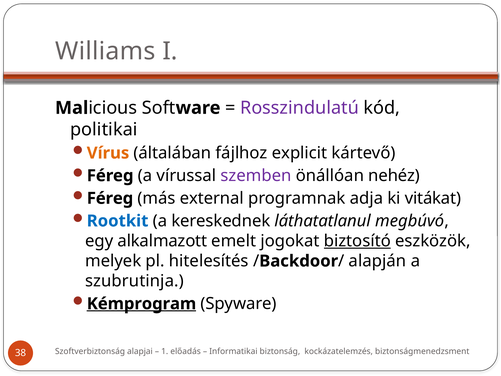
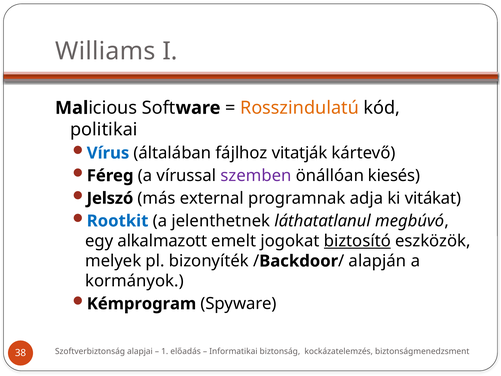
Rosszindulatú colour: purple -> orange (299, 108)
Vírus colour: orange -> blue (108, 153)
explicit: explicit -> vitatják (300, 153)
nehéz: nehéz -> kiesés (394, 176)
Féreg: Féreg -> Jelszó (110, 198)
kereskednek: kereskednek -> jelenthetnek (221, 221)
hitelesítés: hitelesítés -> bizonyíték (209, 261)
szubrutinja: szubrutinja -> kormányok (134, 281)
Kémprogram underline: present -> none (141, 304)
